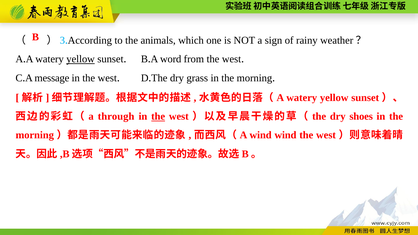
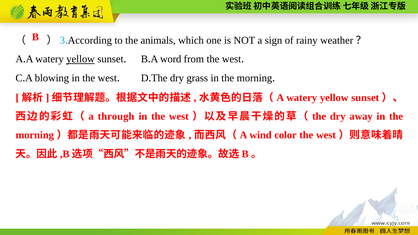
message: message -> blowing (52, 78)
the underline: present -> none (158, 116)
shoes: shoes -> away (361, 116)
wind wind: wind -> color (286, 135)
